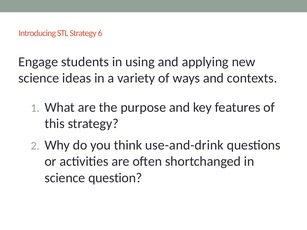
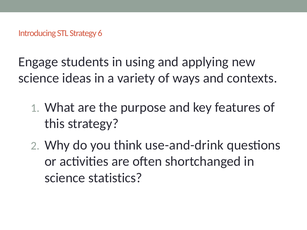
question: question -> statistics (115, 178)
